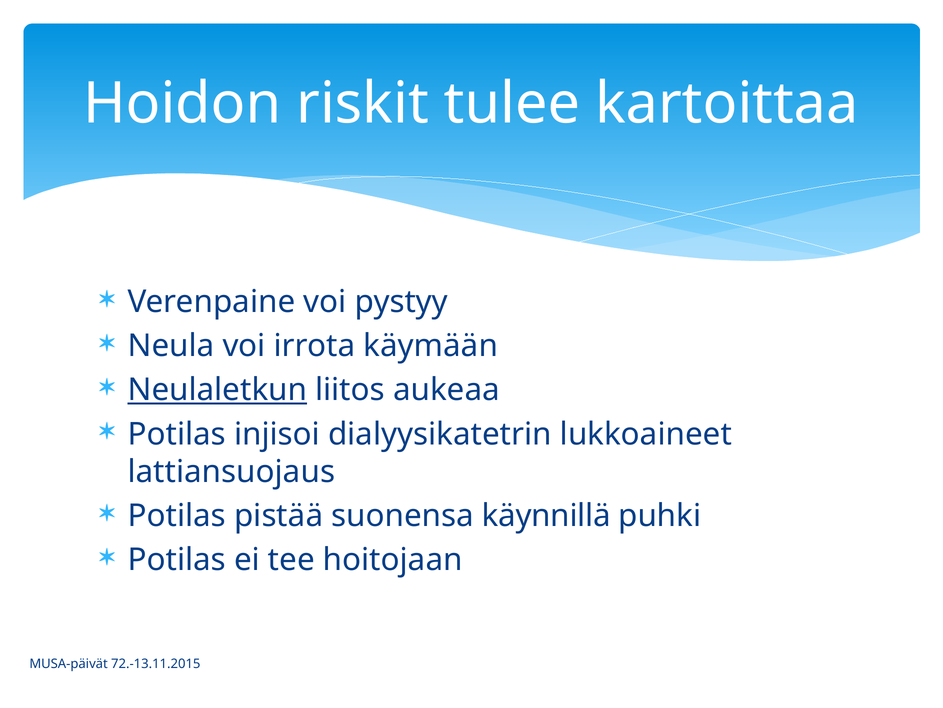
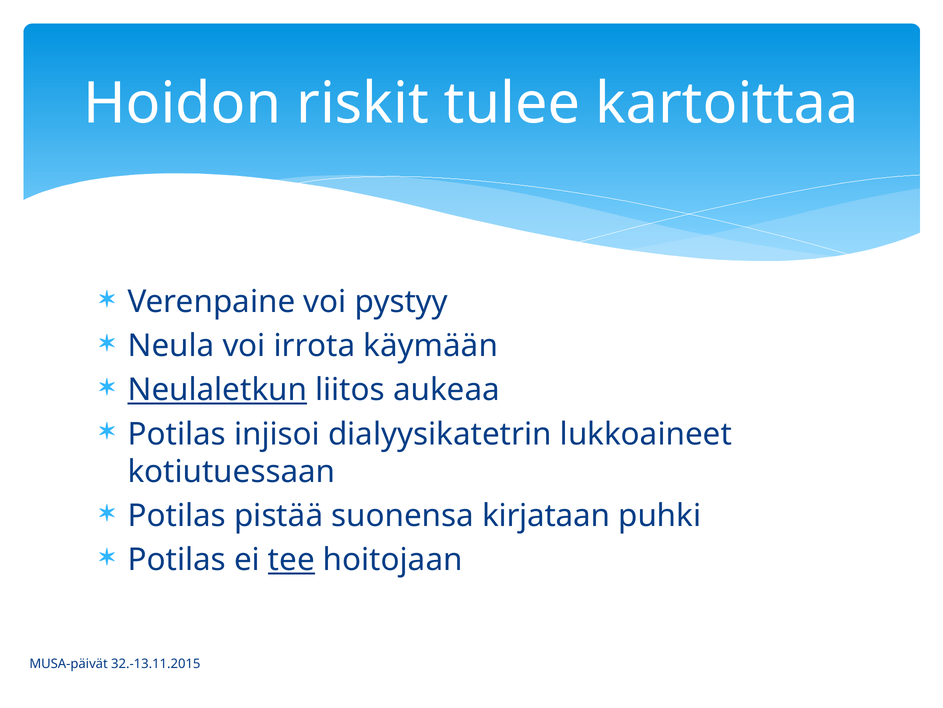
lattiansuojaus: lattiansuojaus -> kotiutuessaan (231, 471)
käynnillä: käynnillä -> kirjataan (546, 515)
tee underline: none -> present (291, 559)
72.-13.11.2015: 72.-13.11.2015 -> 32.-13.11.2015 (156, 663)
